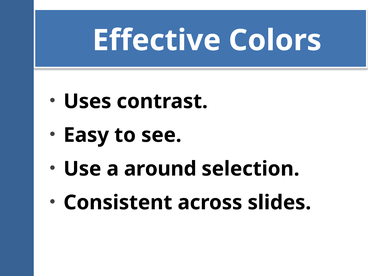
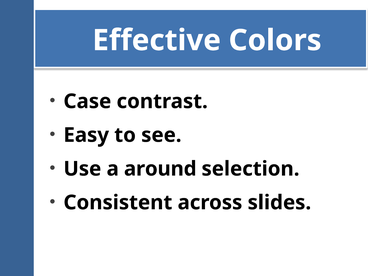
Uses: Uses -> Case (87, 101)
